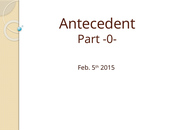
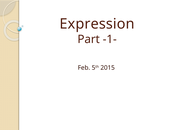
Antecedent: Antecedent -> Expression (97, 24)
-0-: -0- -> -1- (110, 39)
